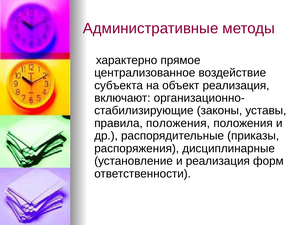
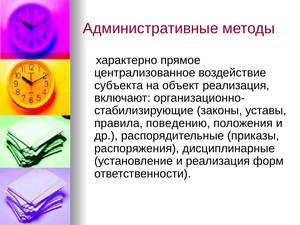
правила положения: положения -> поведению (178, 123)
